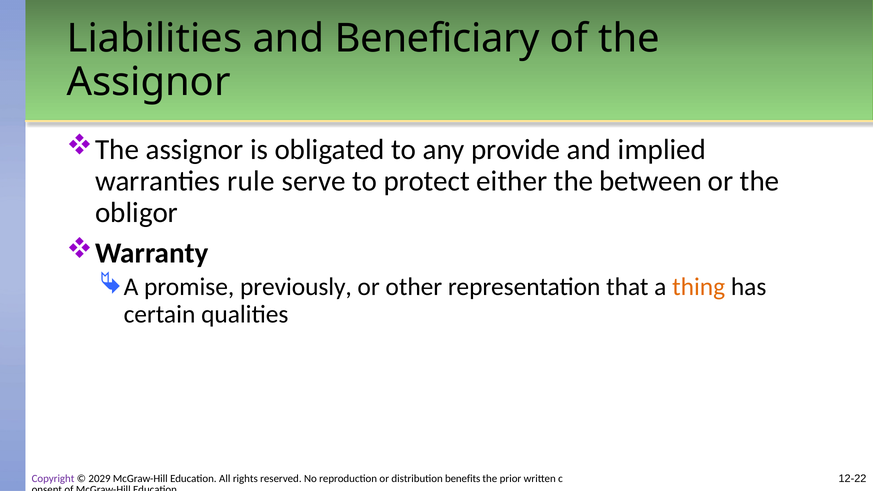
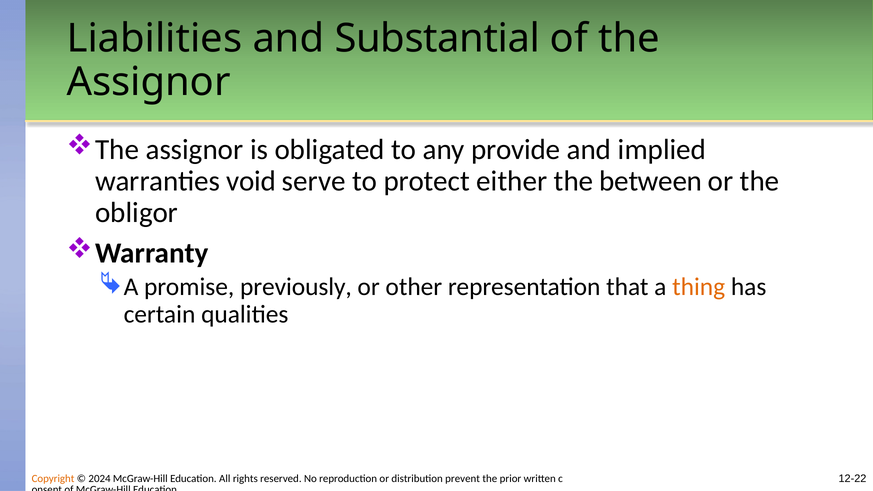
Beneficiary: Beneficiary -> Substantial (437, 39)
rule: rule -> void (251, 181)
Copyright colour: purple -> orange (53, 479)
2029: 2029 -> 2024 (100, 479)
benefits: benefits -> prevent (463, 479)
